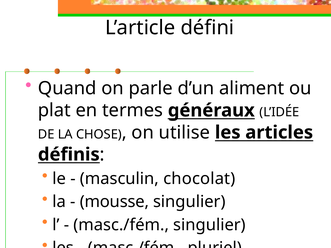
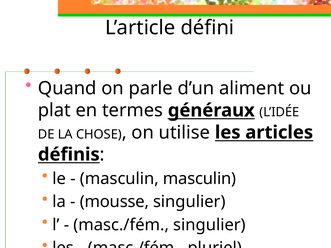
masculin chocolat: chocolat -> masculin (199, 179)
